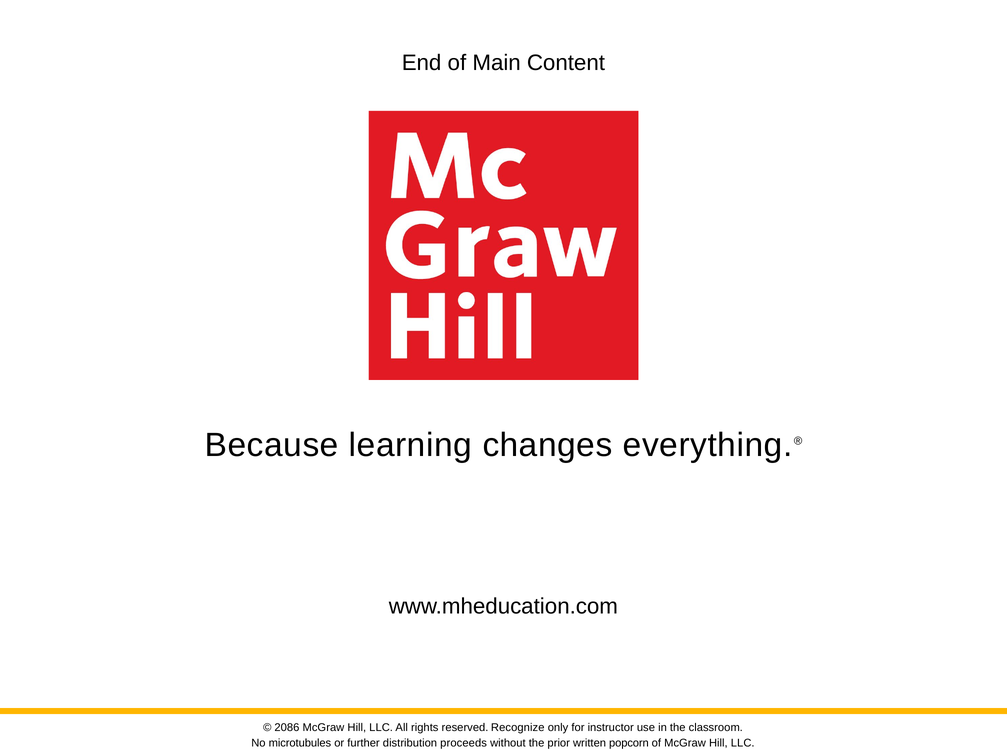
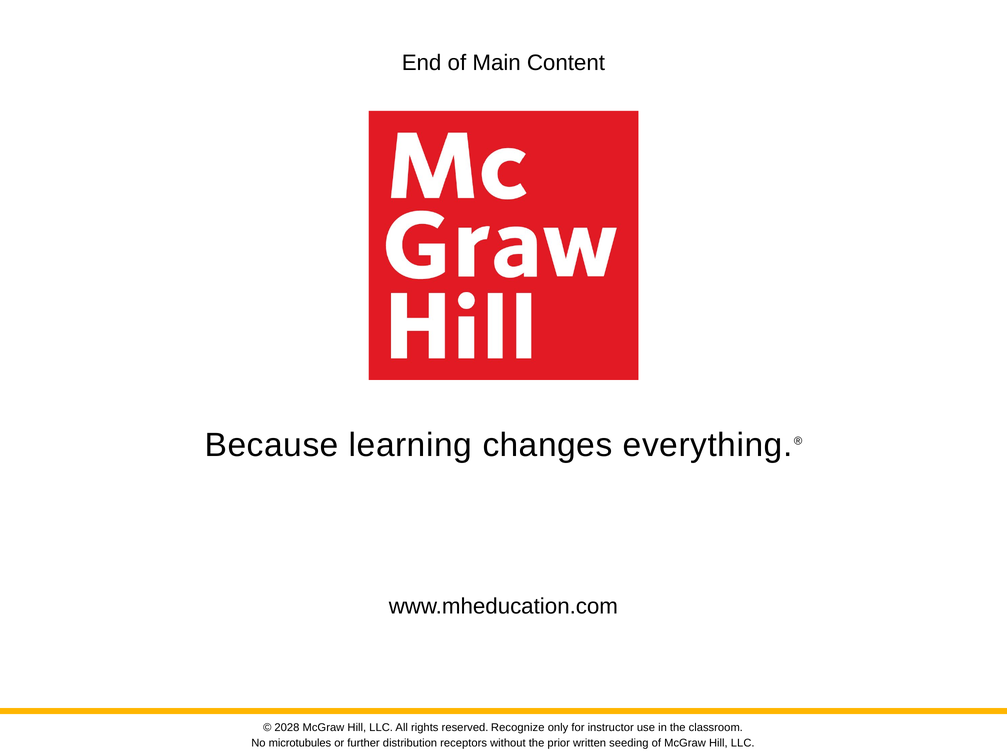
2086: 2086 -> 2028 (287, 728)
proceeds: proceeds -> receptors (464, 743)
popcorn: popcorn -> seeding (629, 743)
